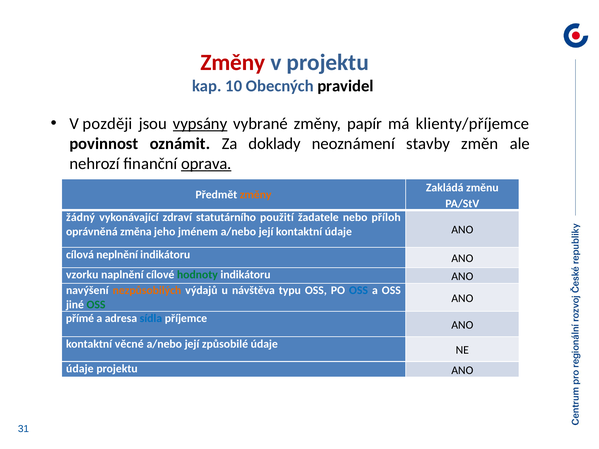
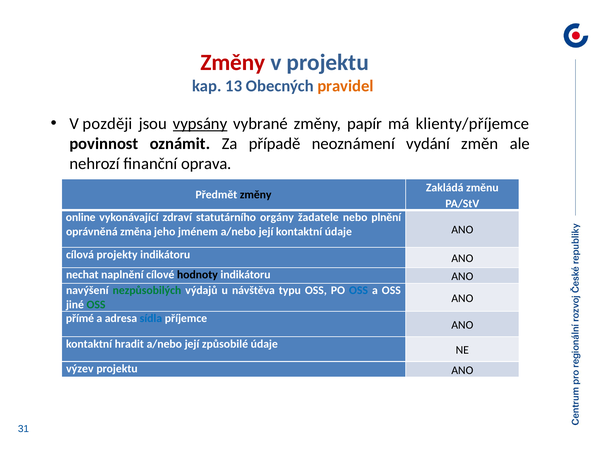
10: 10 -> 13 (234, 86)
pravidel colour: black -> orange (345, 86)
doklady: doklady -> případě (275, 144)
stavby: stavby -> vydání (428, 144)
oprava underline: present -> none (206, 164)
změny colour: orange -> black (256, 195)
žádný: žádný -> online (81, 218)
použití: použití -> orgány (277, 218)
příloh: příloh -> plnění (386, 218)
neplnění: neplnění -> projekty (117, 255)
vzorku: vzorku -> nechat (82, 275)
hodnoty colour: green -> black (197, 275)
nezpůsobilých colour: orange -> green (147, 291)
věcné: věcné -> hradit (129, 344)
údaje: údaje -> výzev (80, 369)
